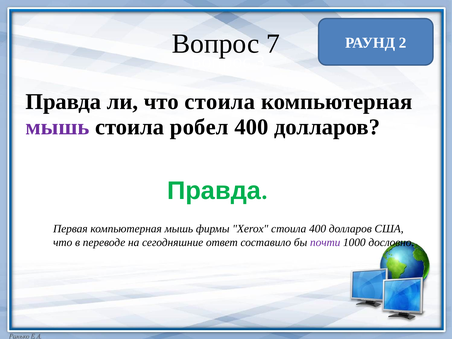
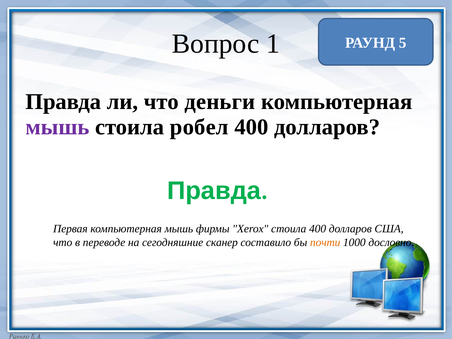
7: 7 -> 1 (273, 44)
2: 2 -> 5 (403, 43)
что стоила: стоила -> деньги (220, 102)
ответ: ответ -> сканер (222, 242)
почти colour: purple -> orange (325, 242)
